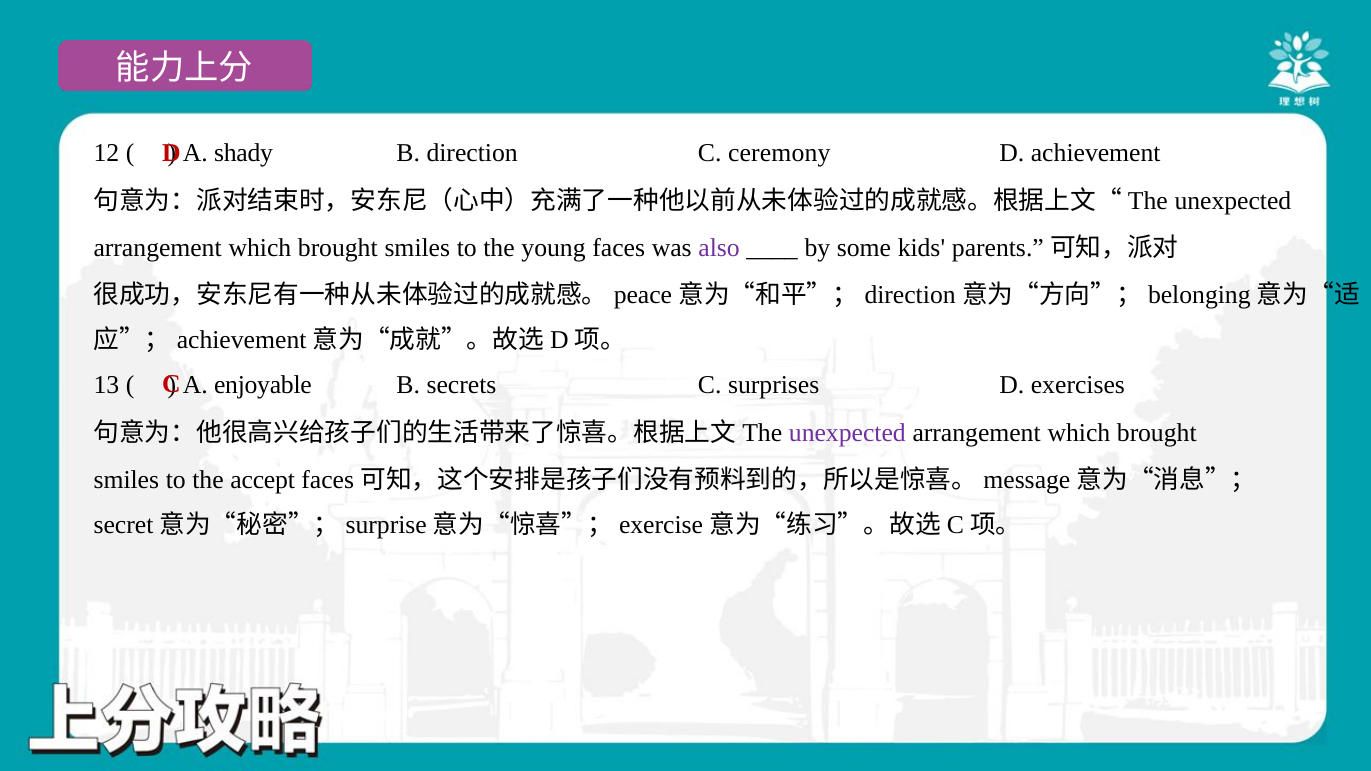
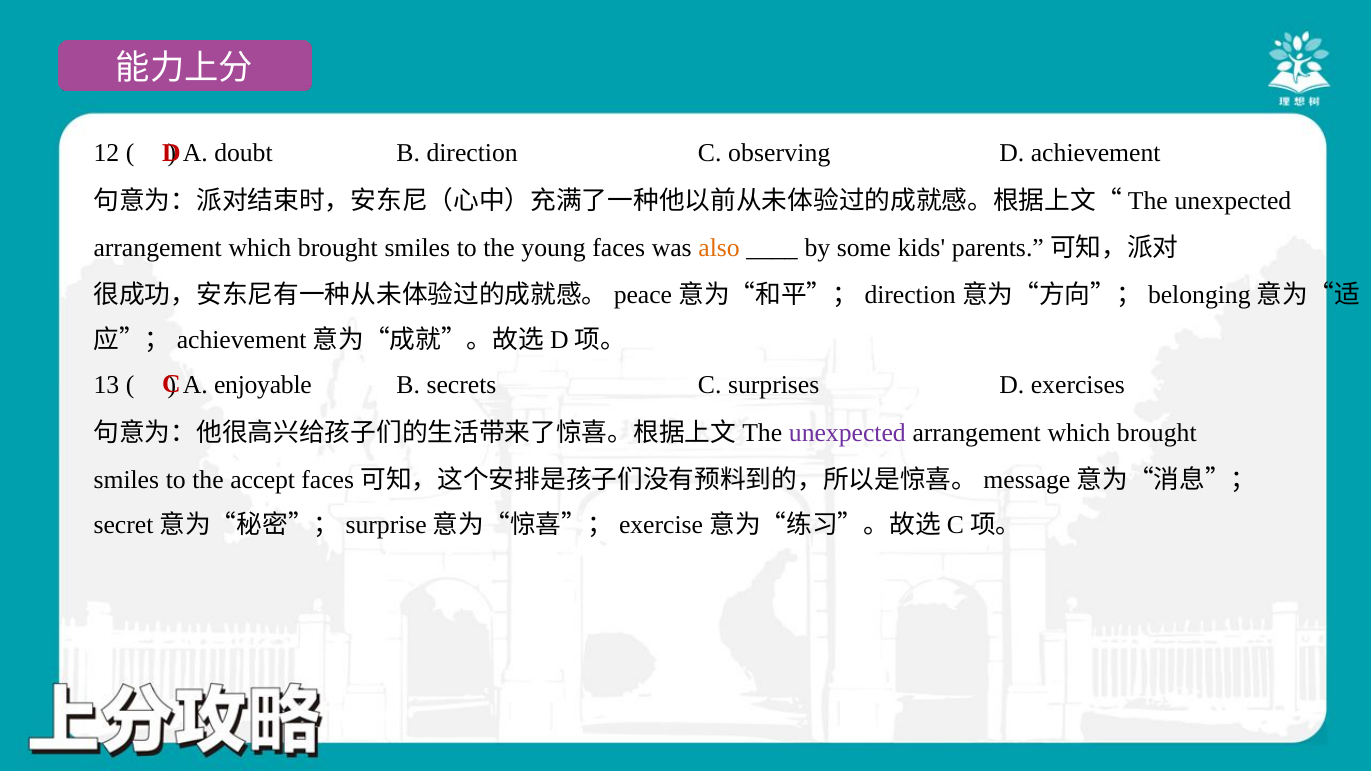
shady: shady -> doubt (243, 153)
ceremony: ceremony -> observing (779, 153)
also colour: purple -> orange (719, 248)
